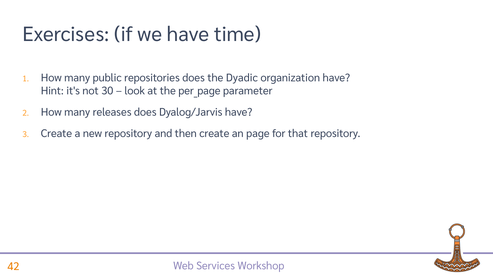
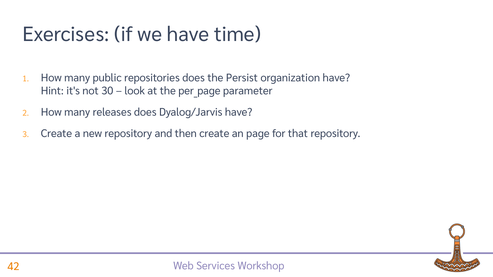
Dyadic: Dyadic -> Persist (242, 78)
